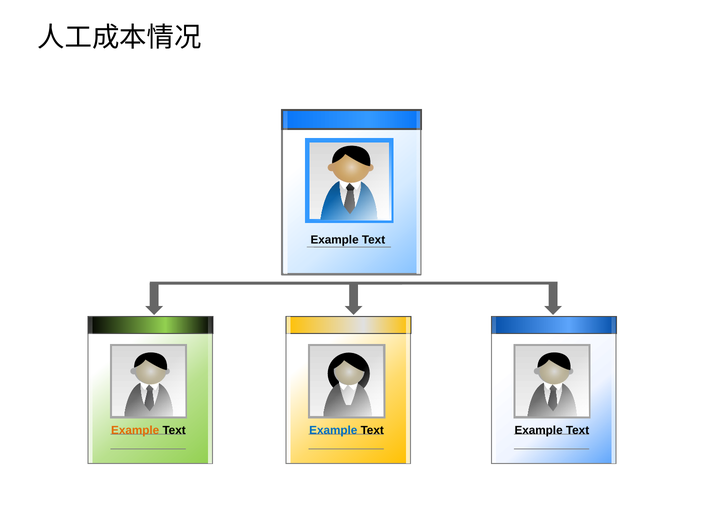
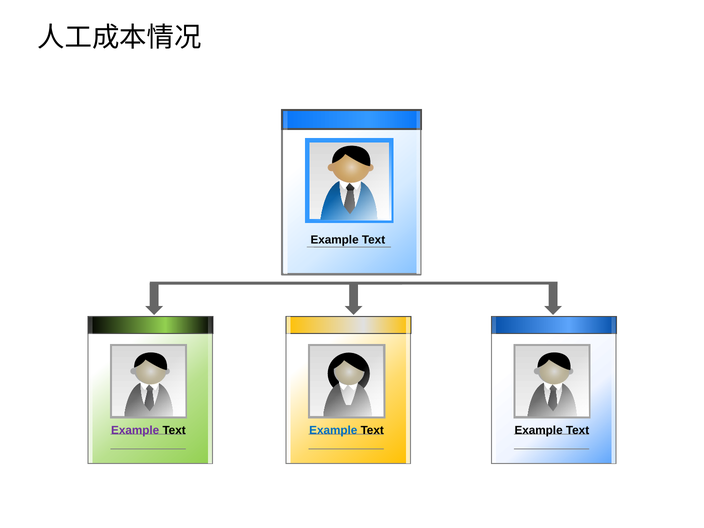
Example colour: orange -> purple (135, 430)
